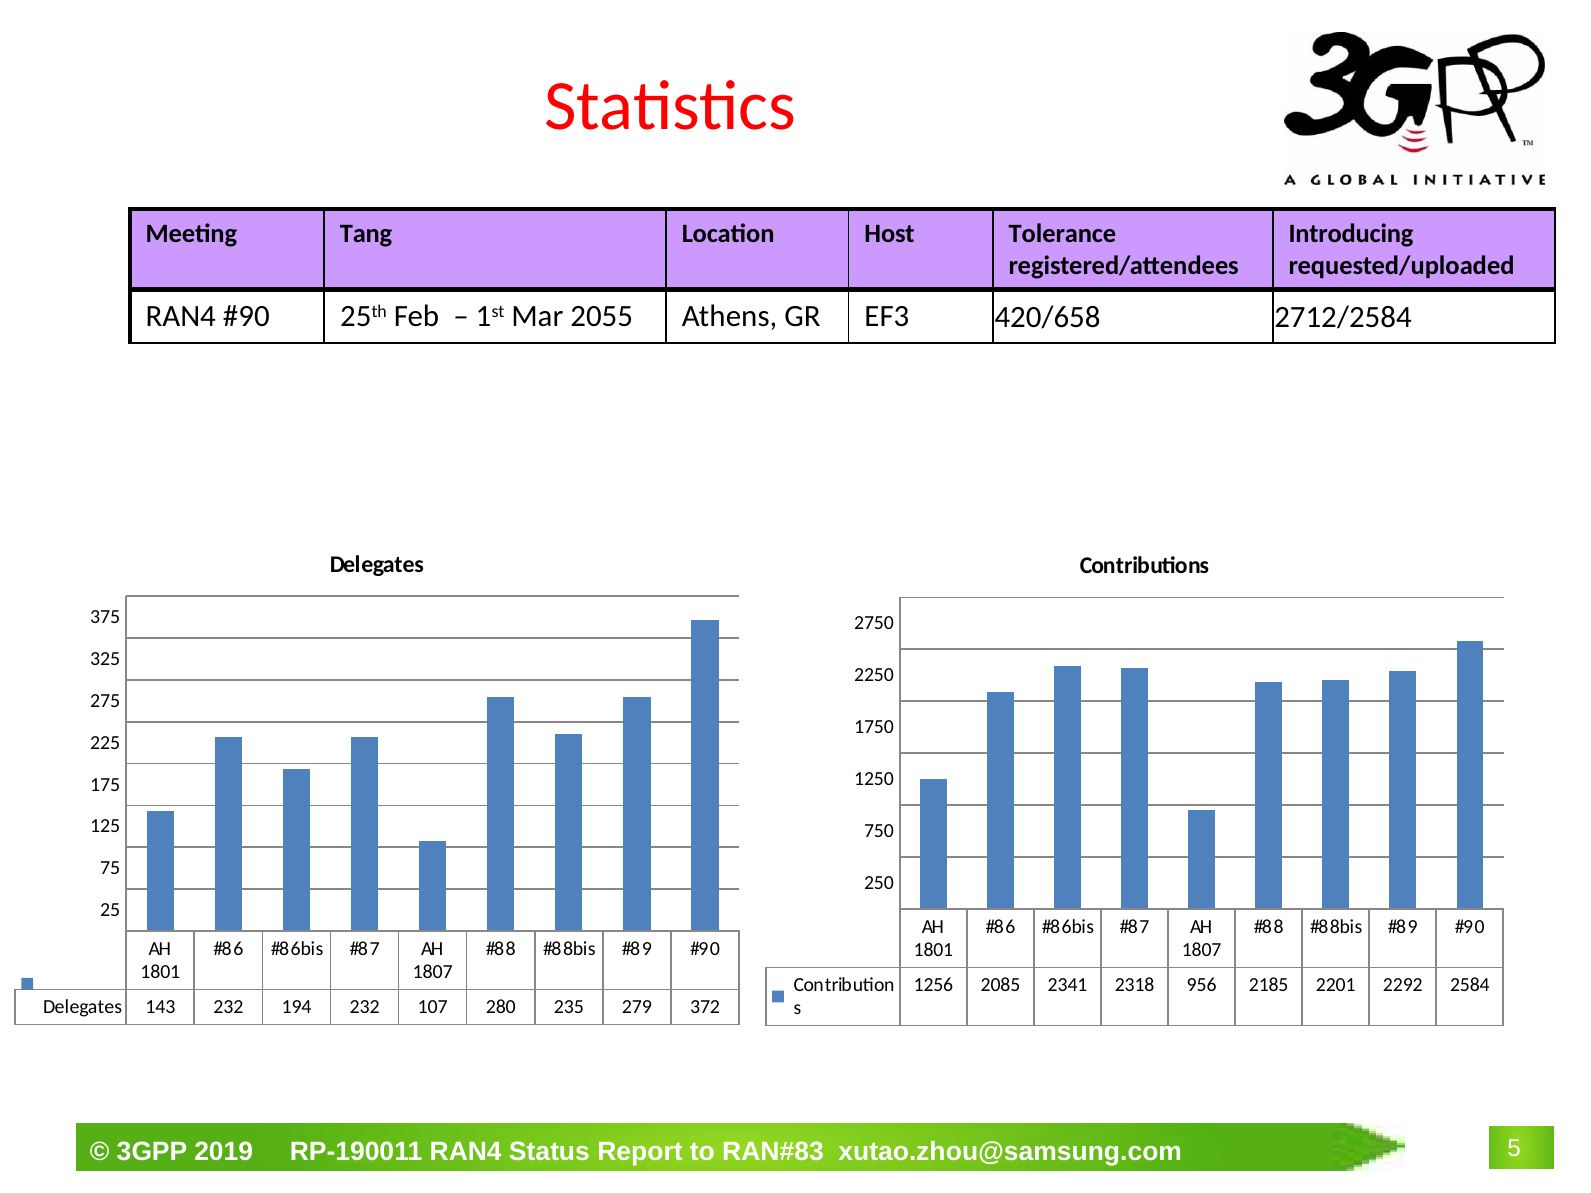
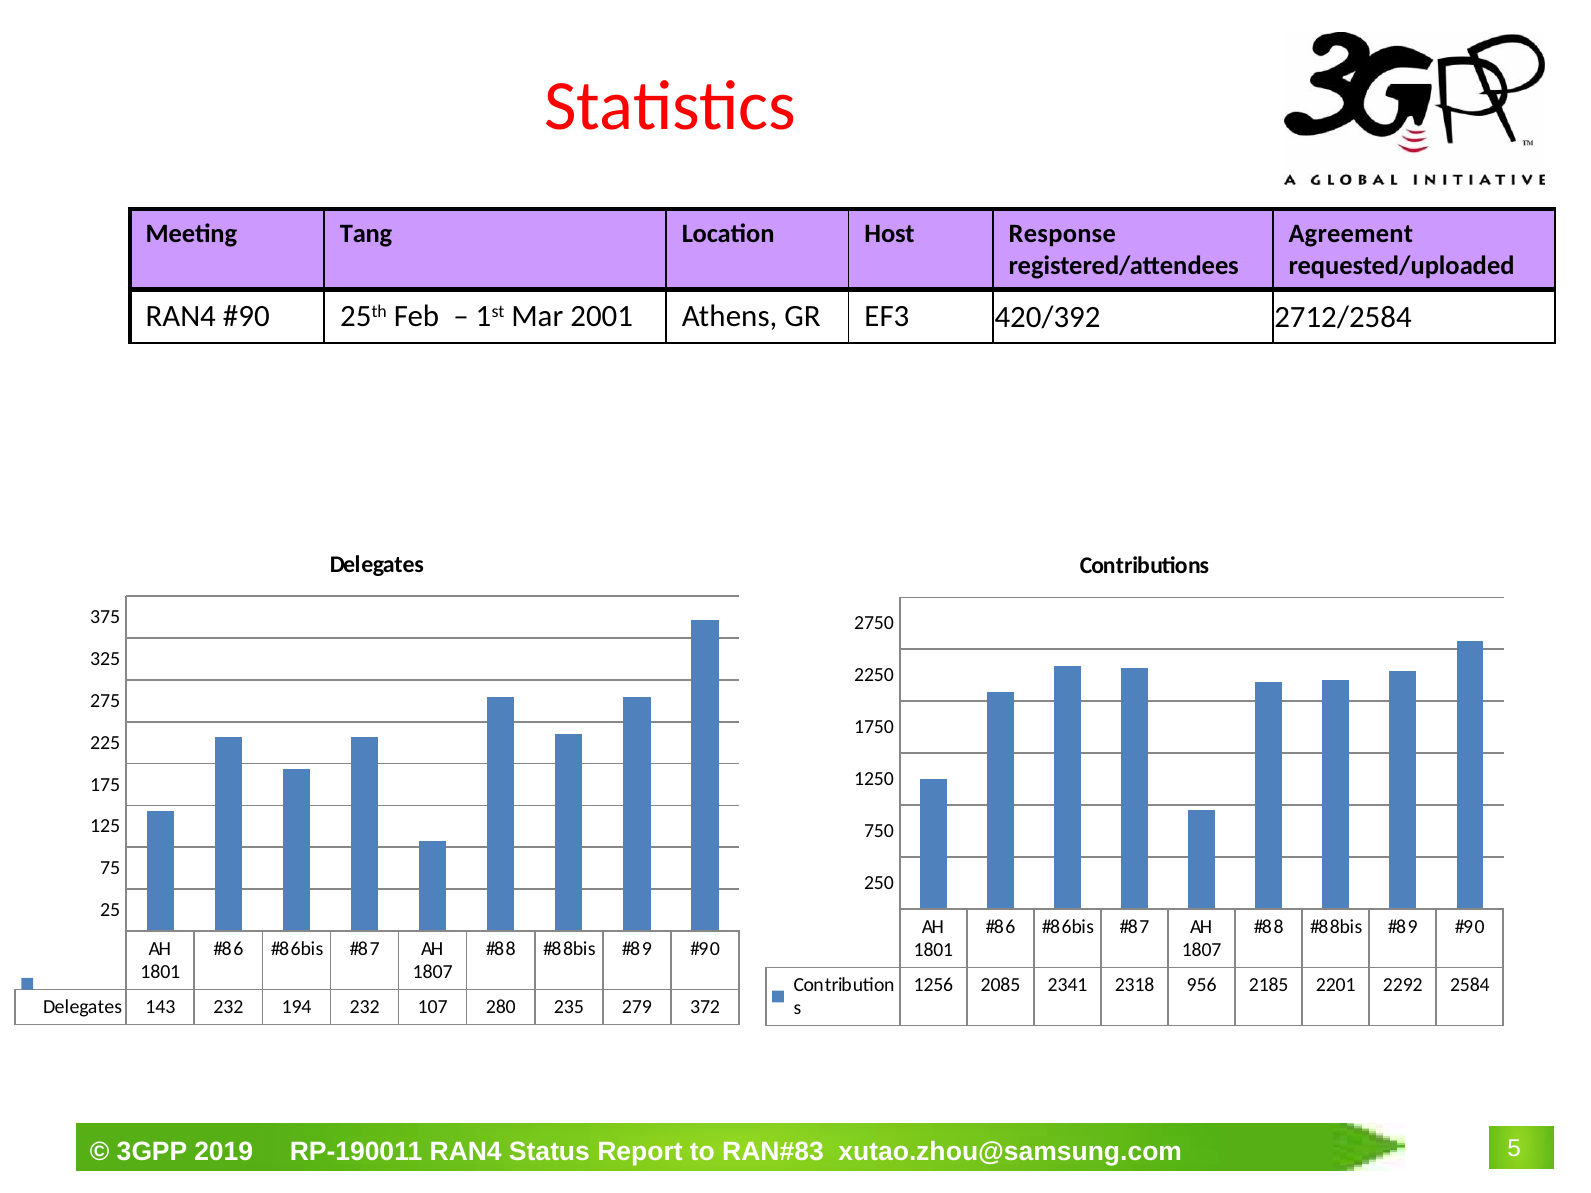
Tolerance: Tolerance -> Response (1062, 233)
Introducing: Introducing -> Agreement (1351, 233)
2055: 2055 -> 2001 (602, 317)
420/658: 420/658 -> 420/392 (1048, 318)
